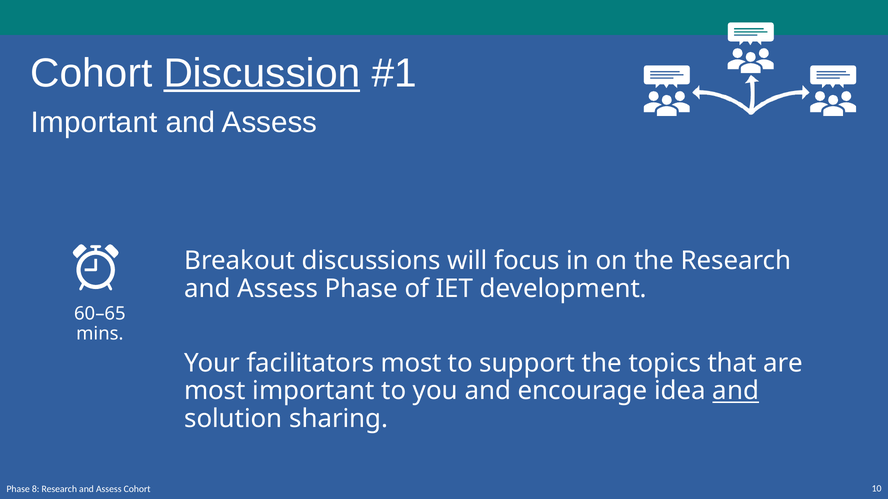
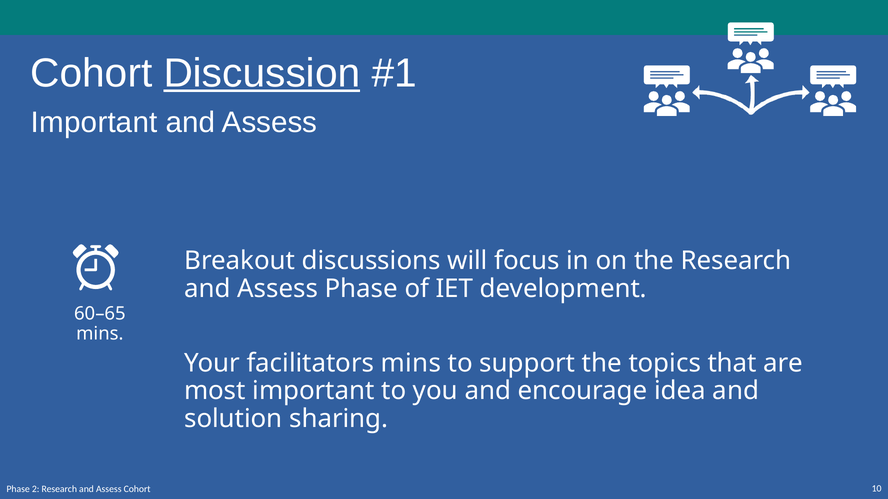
facilitators most: most -> mins (411, 363)
and underline: present -> none (736, 391)
8: 8 -> 2 (36, 489)
